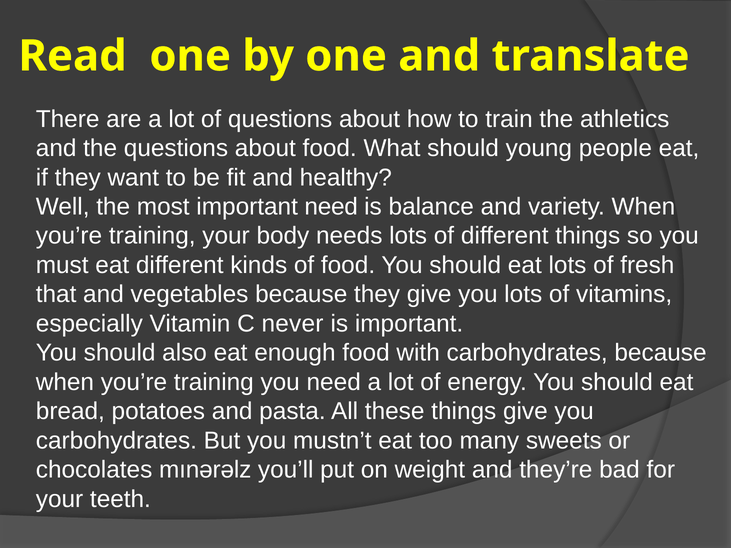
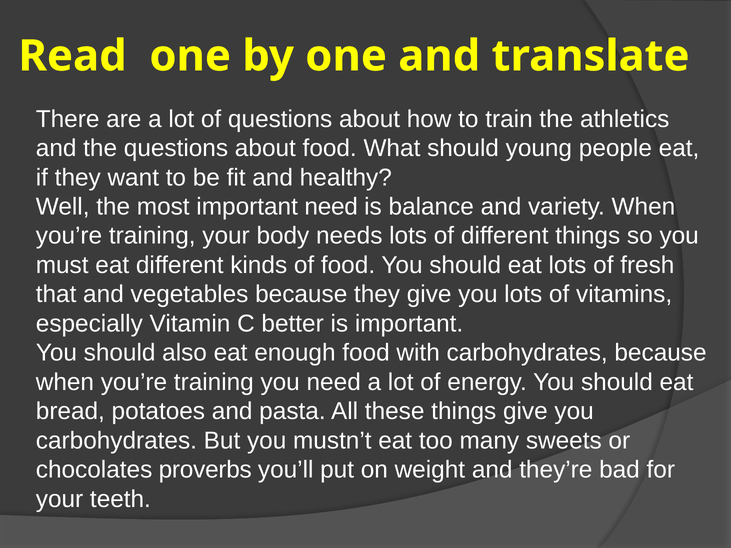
never: never -> better (293, 324)
mınərəlz: mınərəlz -> proverbs (205, 470)
